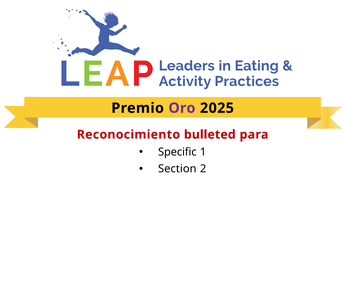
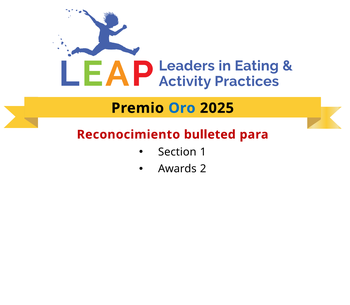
Oro colour: purple -> blue (182, 108)
Specific: Specific -> Section (177, 152)
Section: Section -> Awards (177, 168)
